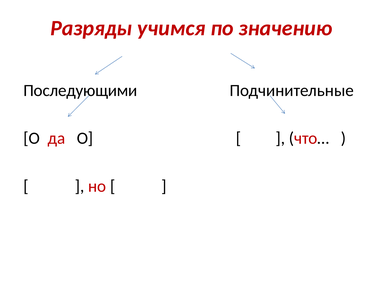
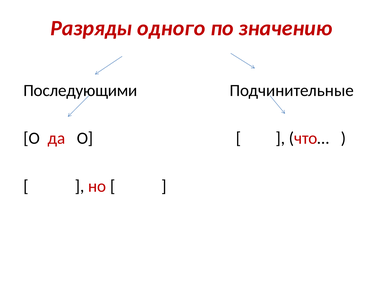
учимся: учимся -> одного (171, 28)
